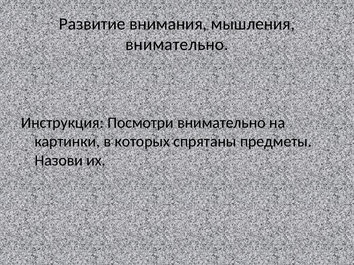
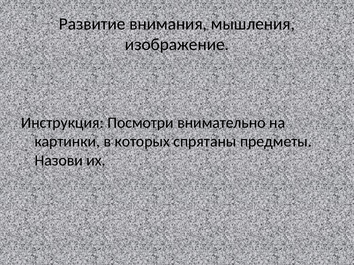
внимательно: внимательно -> изображение (177, 45)
